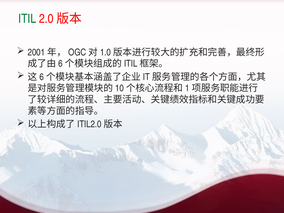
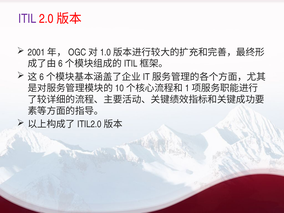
ITIL colour: green -> purple (27, 19)
